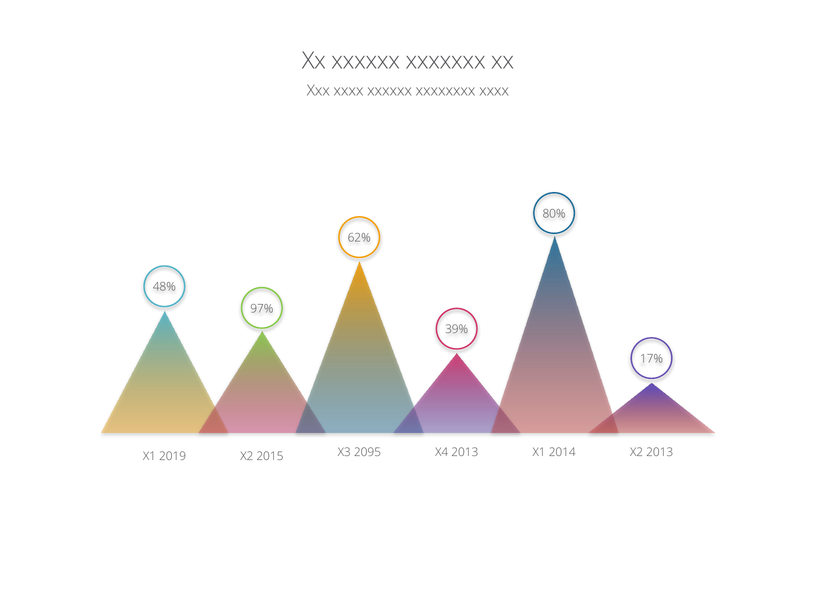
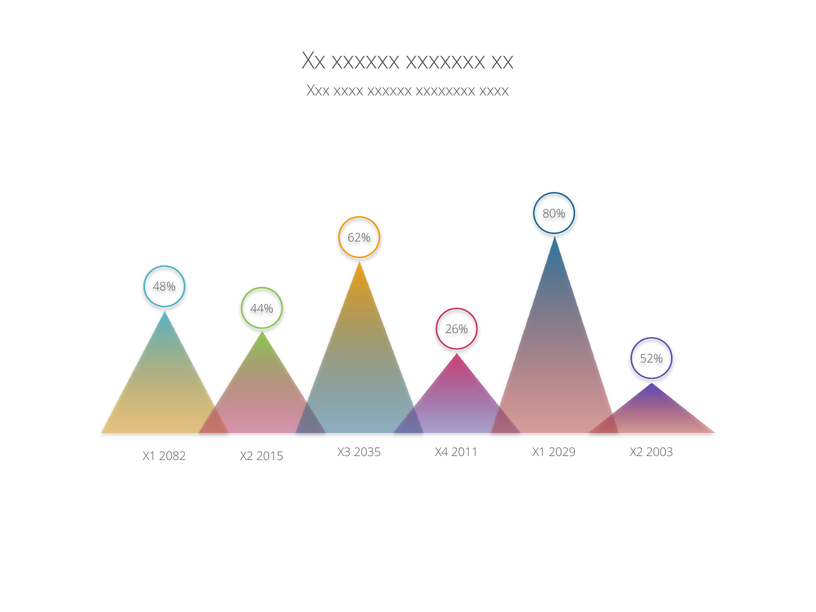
97%: 97% -> 44% (262, 309)
39%: 39% -> 26% (457, 329)
17%: 17% -> 52% (652, 359)
2019: 2019 -> 2082 (173, 456)
2095: 2095 -> 2035 (367, 452)
X4 2013: 2013 -> 2011 (465, 452)
2014: 2014 -> 2029 (562, 452)
X2 2013: 2013 -> 2003 (660, 452)
